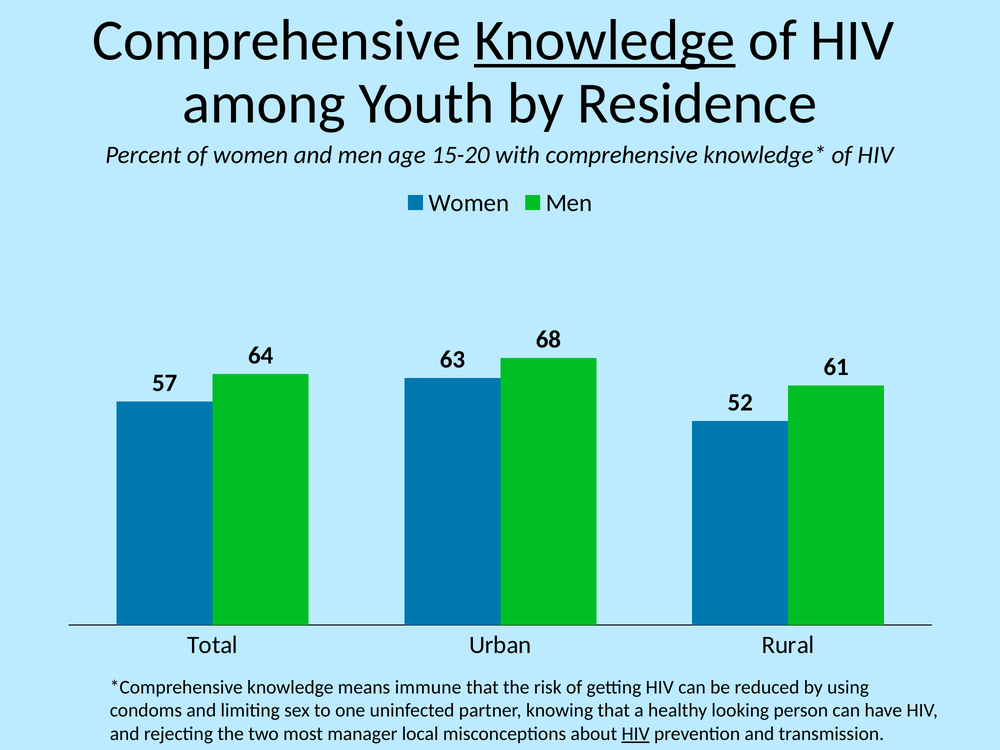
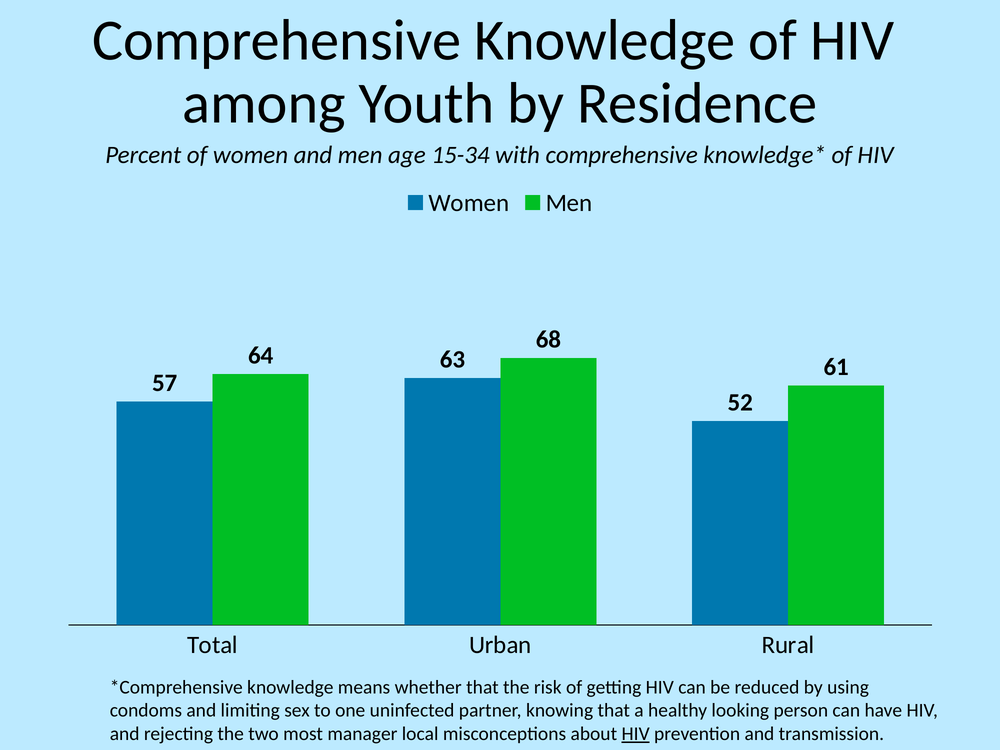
Knowledge underline: present -> none (605, 41)
15-20: 15-20 -> 15-34 (461, 155)
immune: immune -> whether (428, 687)
